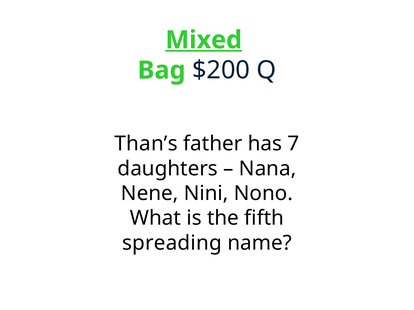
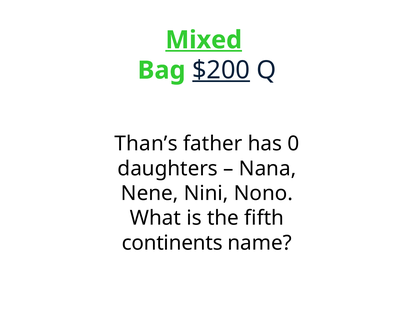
$200 underline: none -> present (221, 70)
7: 7 -> 0 (293, 144)
spreading: spreading -> continents (172, 243)
